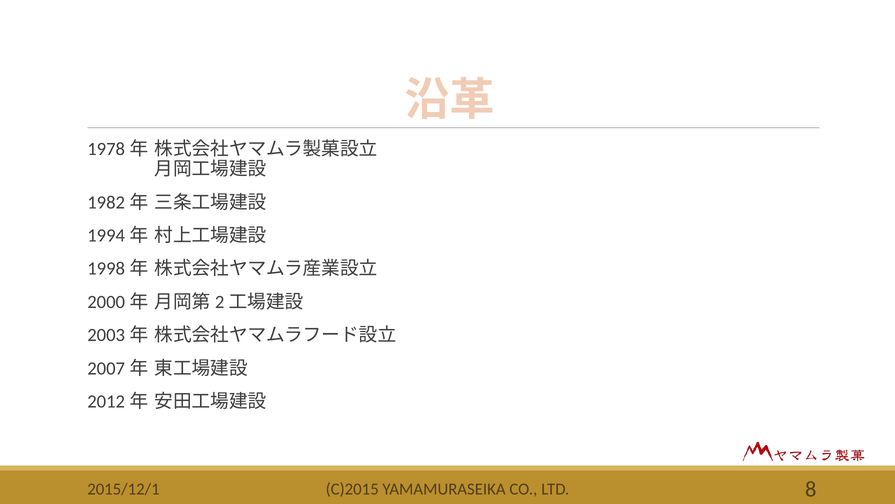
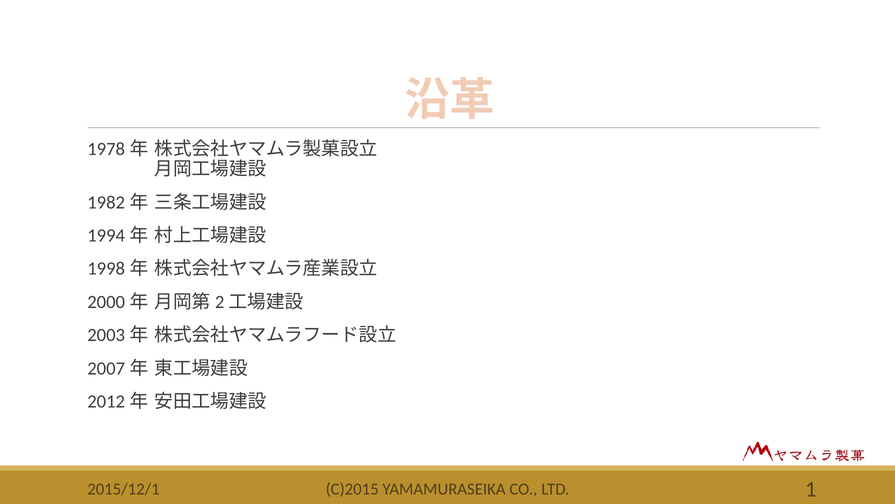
8: 8 -> 1 (811, 489)
